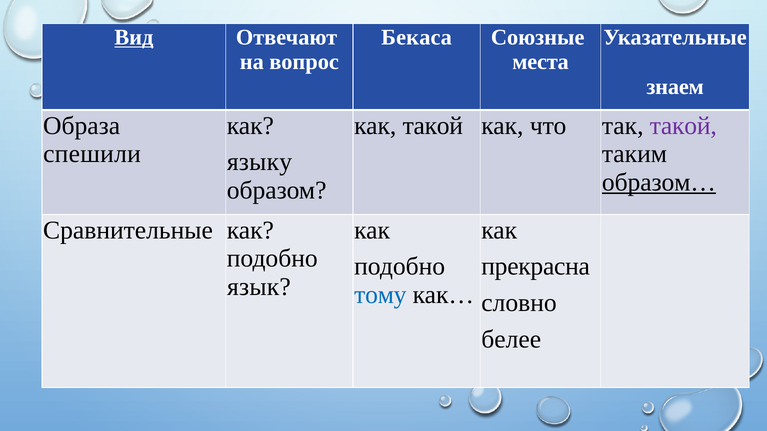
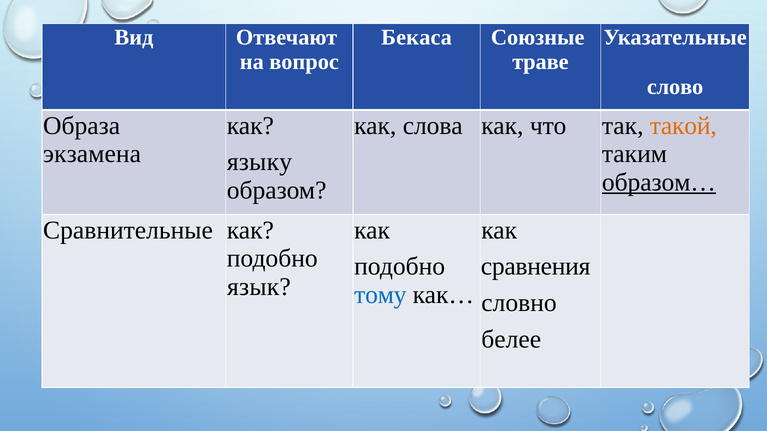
Вид underline: present -> none (134, 37)
места: места -> траве (540, 62)
знаем: знаем -> слово (675, 87)
как такой: такой -> слова (433, 126)
такой colour: purple -> orange (683, 126)
спешили: спешили -> экзамена (92, 154)
прекрасна: прекрасна -> сравнения (536, 267)
